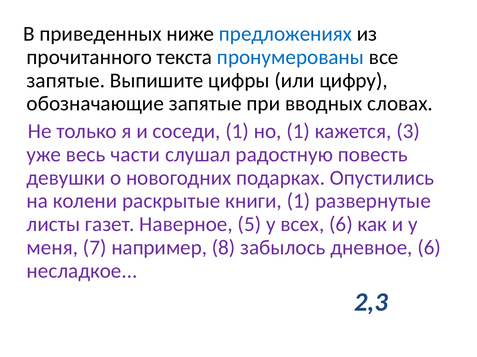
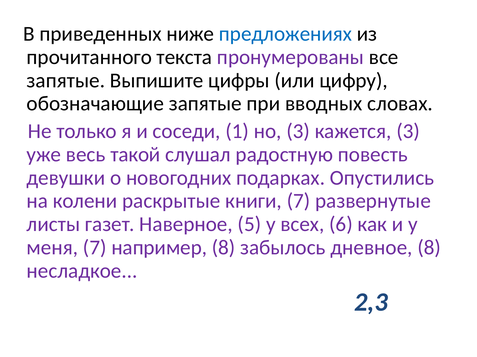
пронумерованы colour: blue -> purple (291, 57)
но 1: 1 -> 3 (298, 131)
части: части -> такой (135, 155)
книги 1: 1 -> 7 (298, 201)
дневное 6: 6 -> 8 (429, 248)
